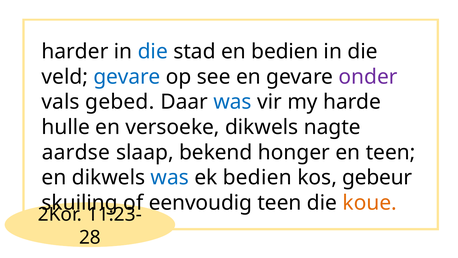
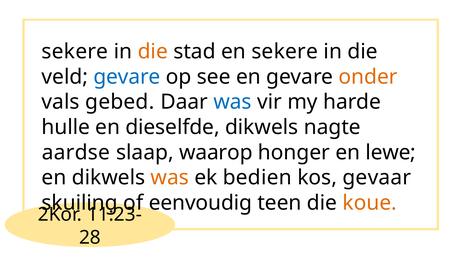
harder: harder -> sekere (75, 51)
die colour: blue -> orange (153, 51)
en bedien: bedien -> sekere (285, 51)
onder colour: purple -> orange (368, 77)
versoeke: versoeke -> dieselfde (173, 127)
bekend: bekend -> waarop (216, 152)
en teen: teen -> lewe (391, 152)
was colour: blue -> orange (170, 177)
gebeur: gebeur -> gevaar (377, 177)
